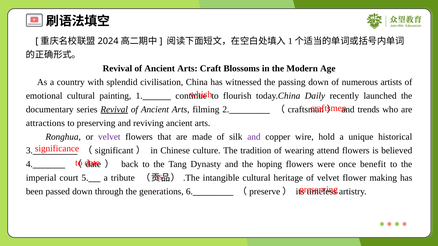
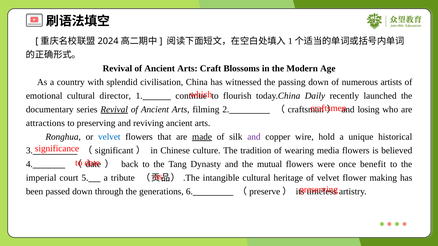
painting: painting -> director (115, 96)
trends: trends -> losing (369, 110)
velvet colour: purple -> blue (109, 137)
made underline: none -> present (202, 137)
attend: attend -> media (328, 151)
hoping: hoping -> mutual (270, 164)
